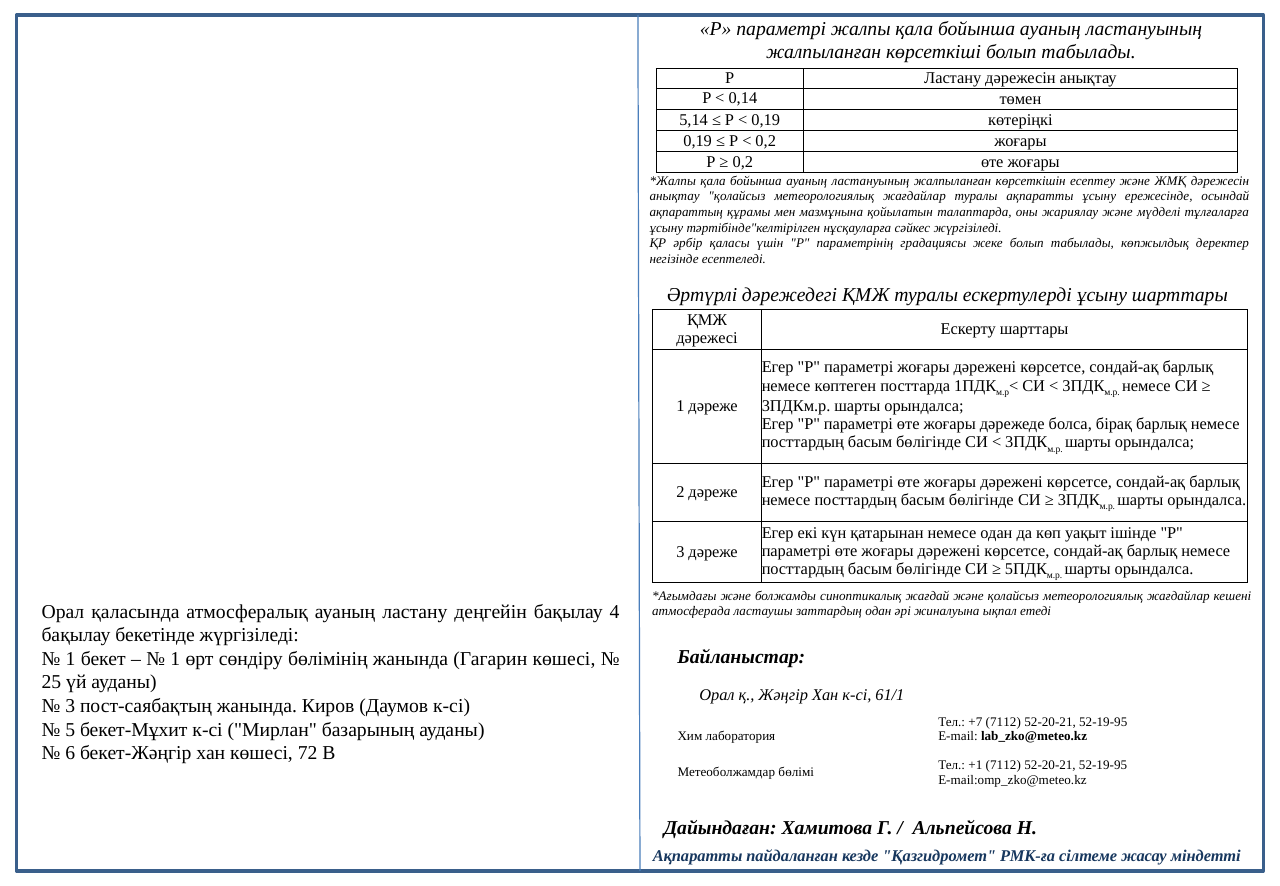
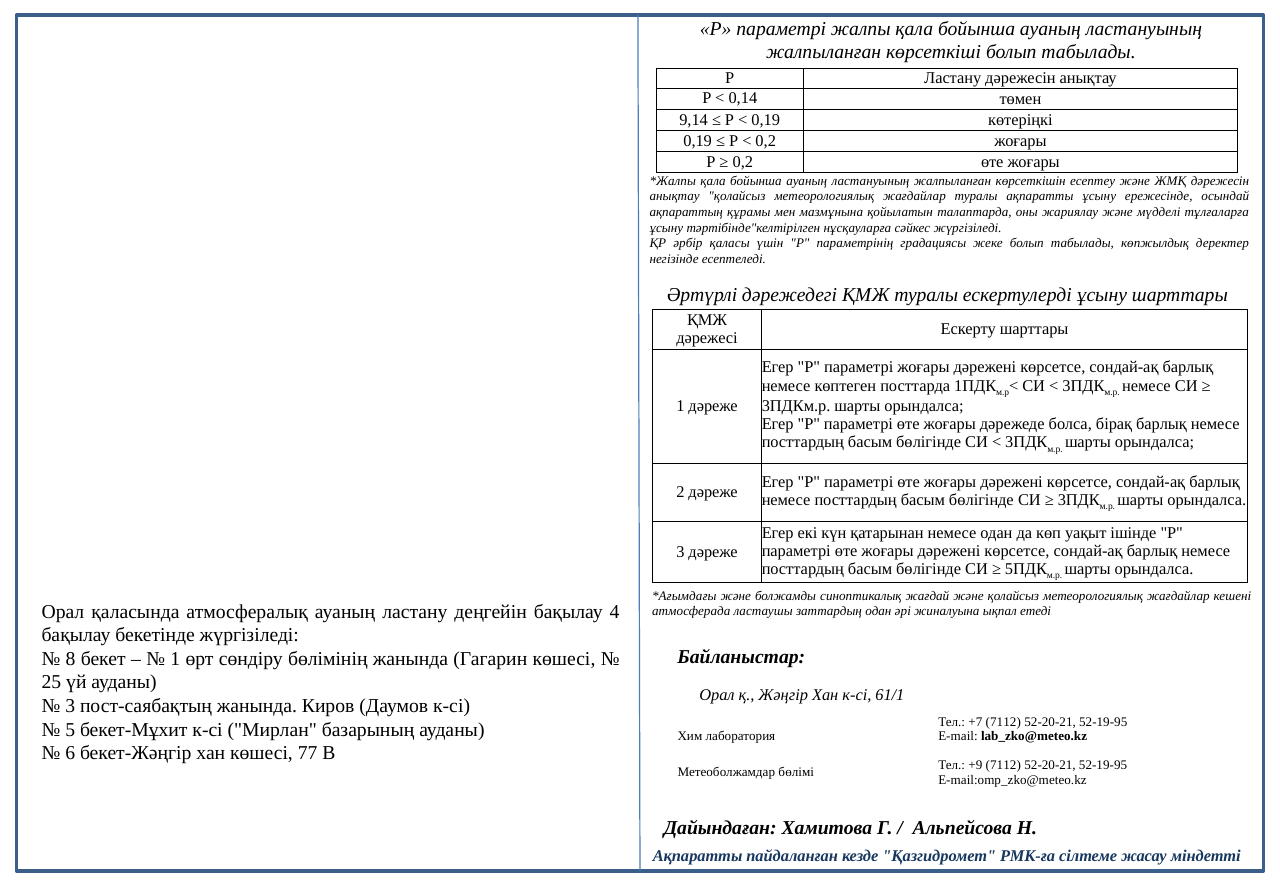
5,14: 5,14 -> 9,14 (694, 120)
1: 1 -> 8 (71, 659)
72: 72 -> 77 (308, 753)
+1: +1 -> +9 (975, 765)
